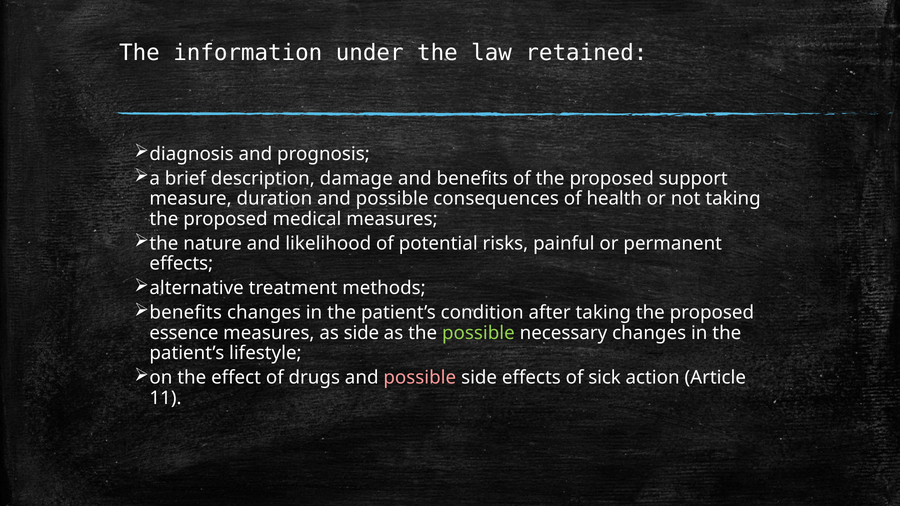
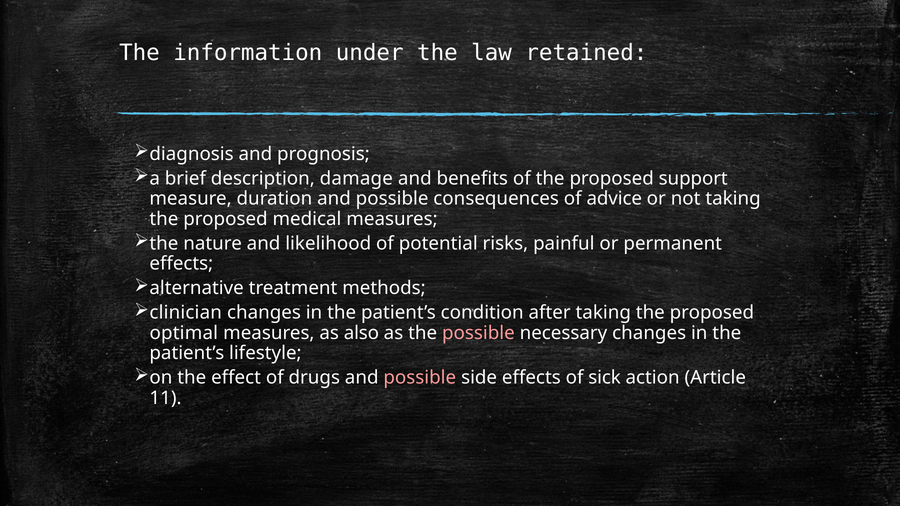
health: health -> advice (614, 199)
beneﬁts: beneﬁts -> clinician (186, 313)
essence: essence -> optimal (184, 333)
as side: side -> also (361, 333)
possible colour: light green -> pink (478, 333)
